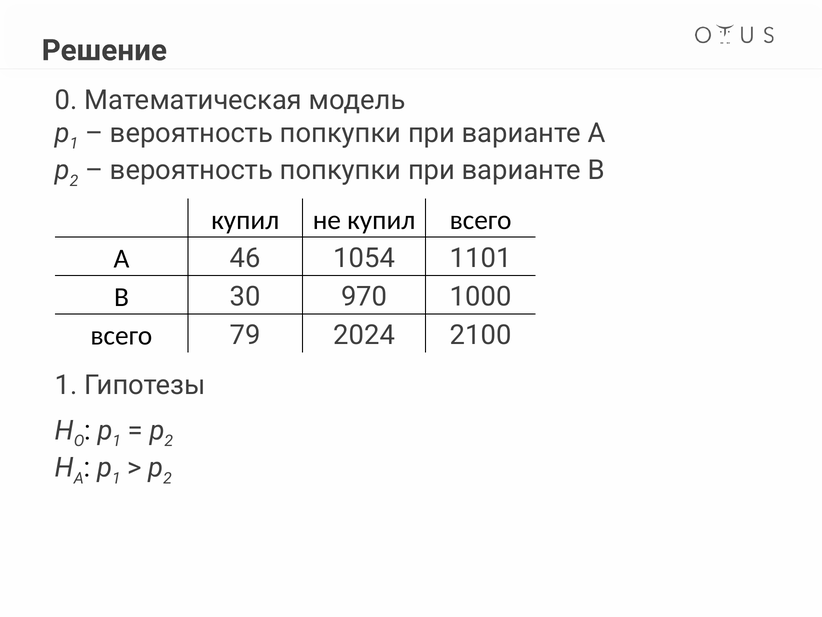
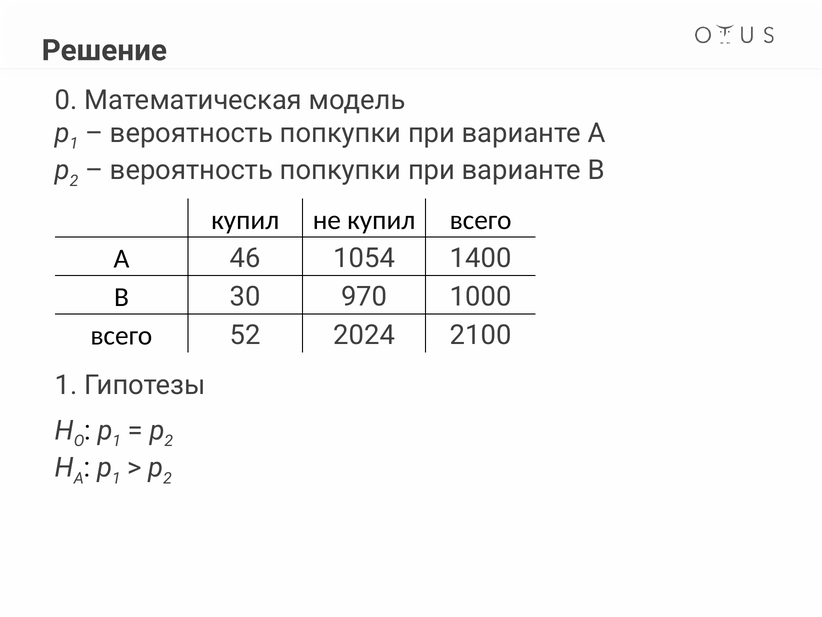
1101: 1101 -> 1400 (481, 258)
79: 79 -> 52 (245, 335)
